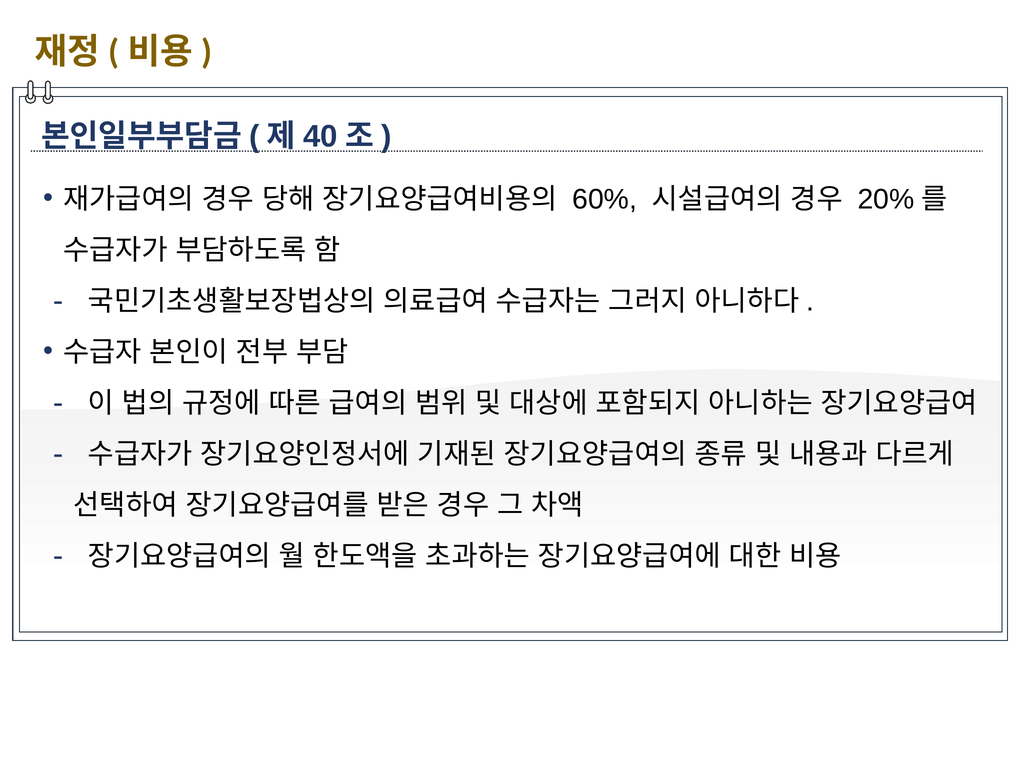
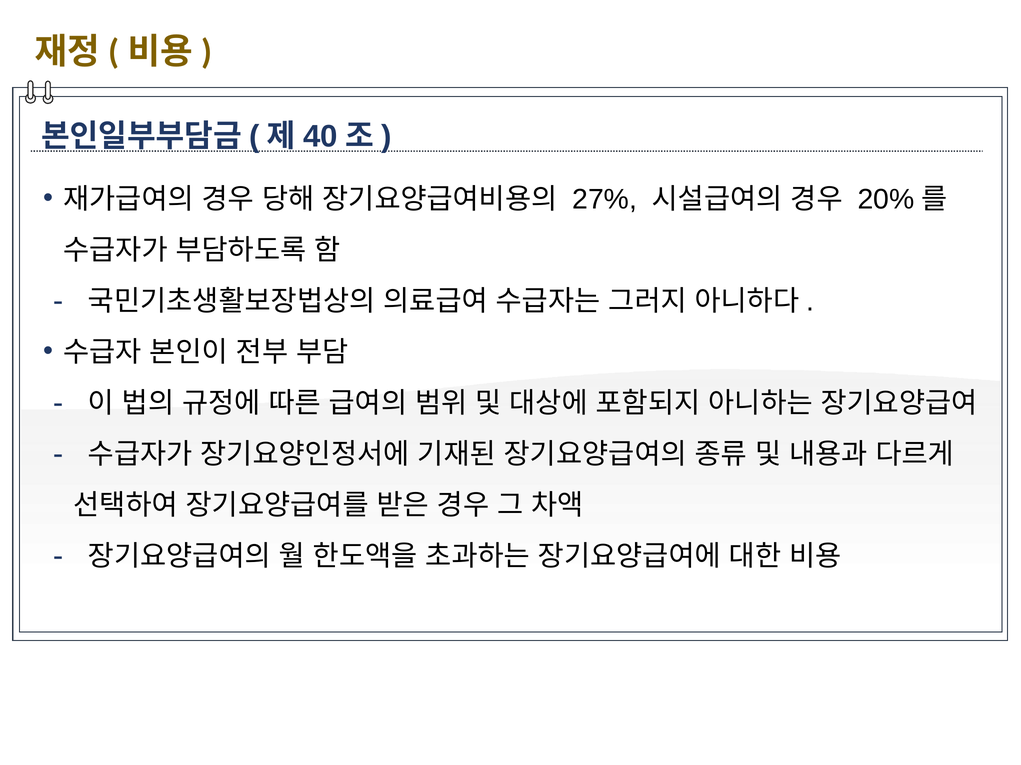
60%: 60% -> 27% (605, 199)
